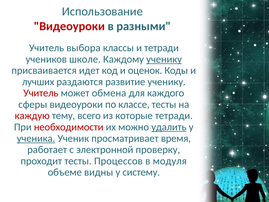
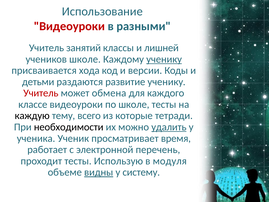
выбора: выбора -> занятий (84, 48)
и тетради: тетради -> лишней (161, 48)
идет: идет -> хода (89, 70)
оценок: оценок -> версии (145, 70)
лучших: лучших -> детьми (38, 82)
сферы: сферы -> классе (33, 104)
по классе: классе -> школе (134, 104)
каждую colour: red -> black (32, 116)
необходимости colour: red -> black (69, 127)
ученика underline: present -> none (36, 138)
проверку: проверку -> перечень (158, 149)
Процессов: Процессов -> Использую (118, 161)
видны underline: none -> present (99, 172)
